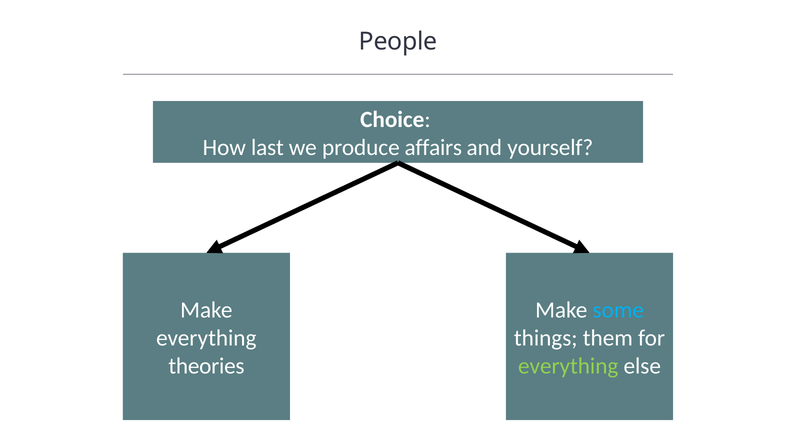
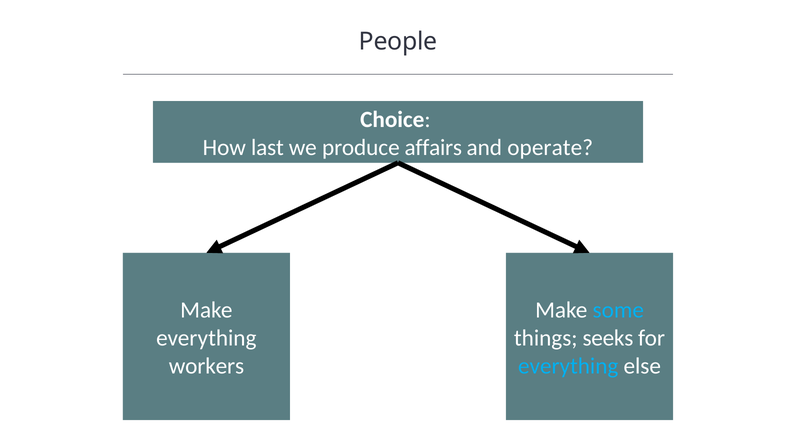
yourself: yourself -> operate (550, 147)
them: them -> seeks (608, 338)
theories: theories -> workers (206, 366)
everything colour: light green -> light blue (568, 366)
